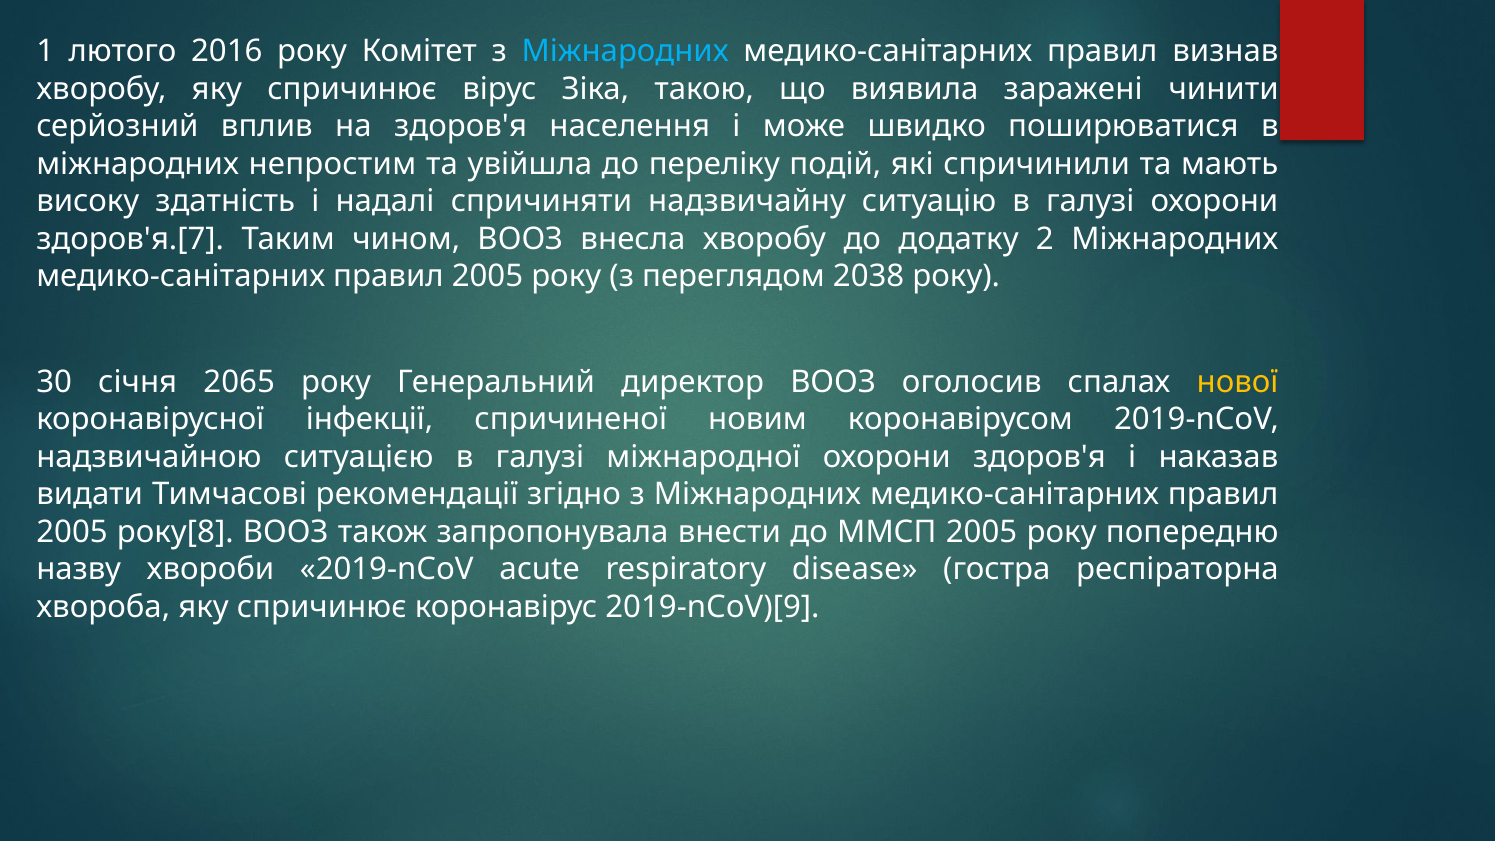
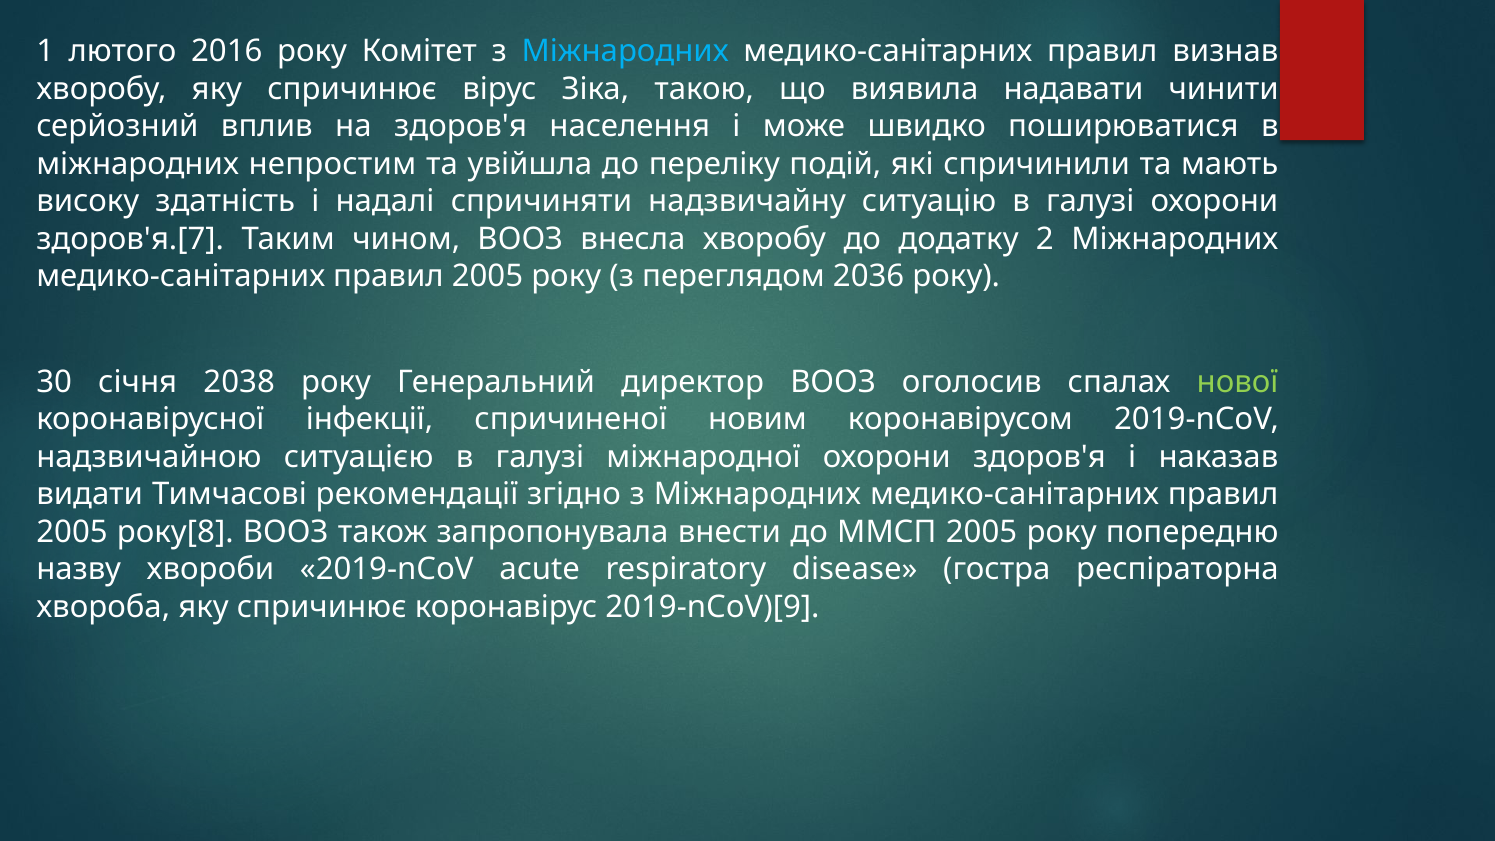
заражені: заражені -> надавати (1074, 89)
2038: 2038 -> 2036 (869, 276)
2065: 2065 -> 2038 (239, 382)
нової colour: yellow -> light green (1238, 382)
